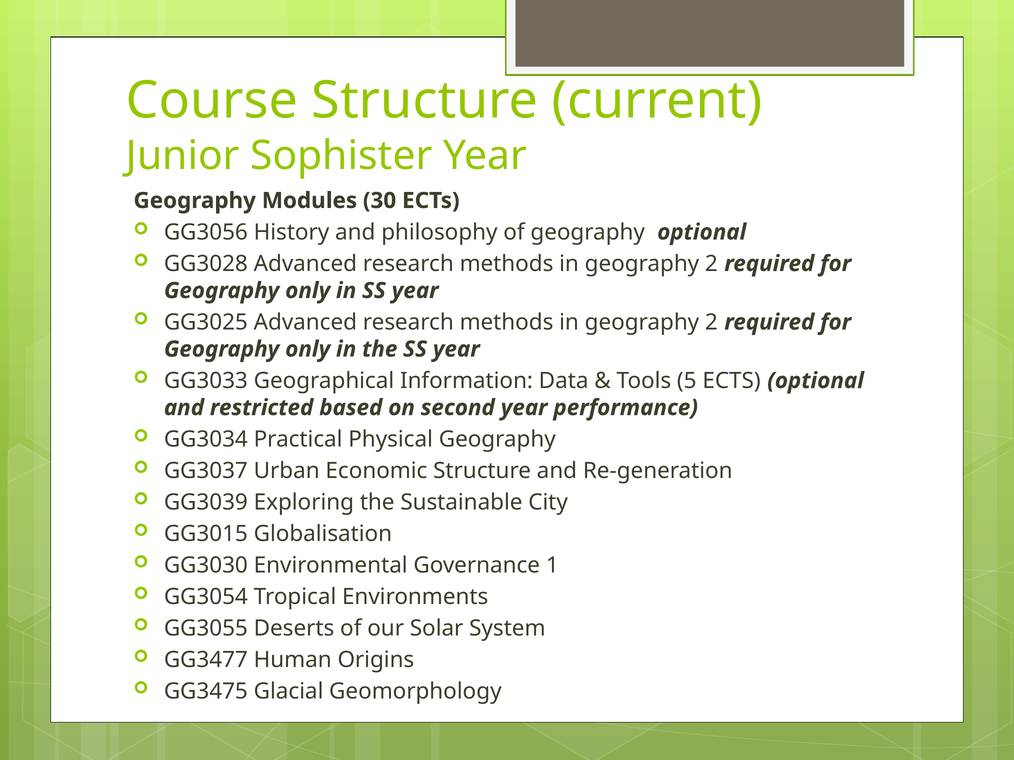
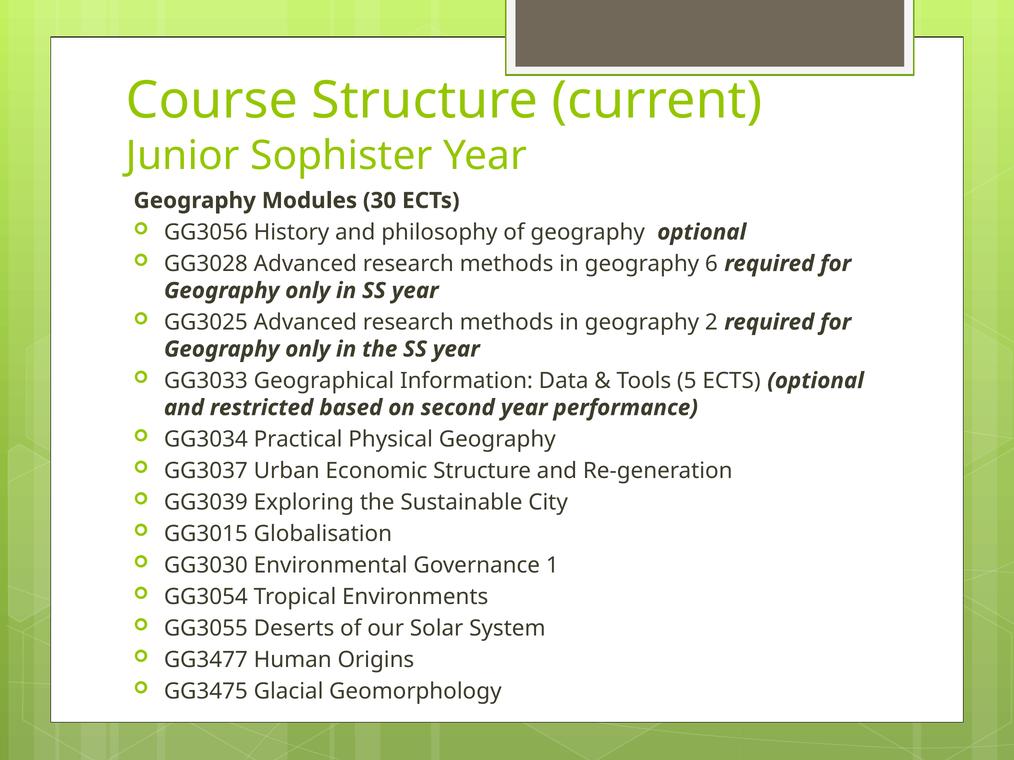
2: 2 -> 6 (711, 264)
